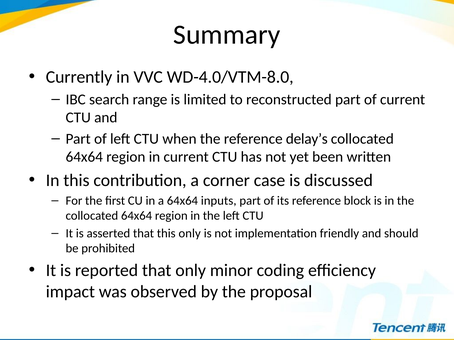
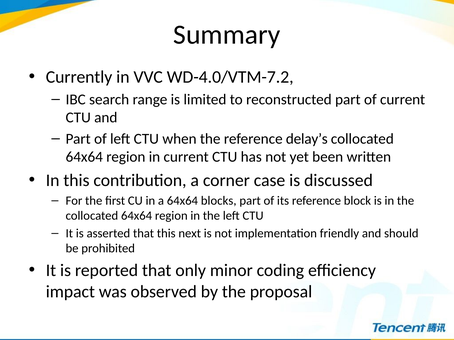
WD-4.0/VTM-8.0: WD-4.0/VTM-8.0 -> WD-4.0/VTM-7.2 (230, 77)
inputs: inputs -> blocks (219, 201)
this only: only -> next (190, 234)
